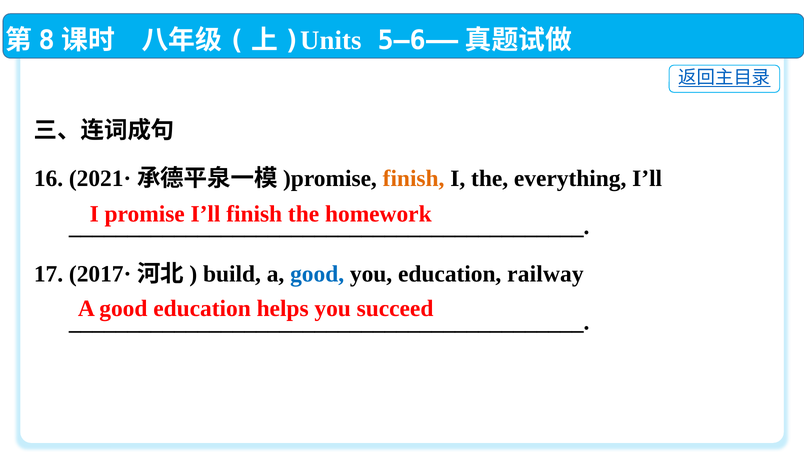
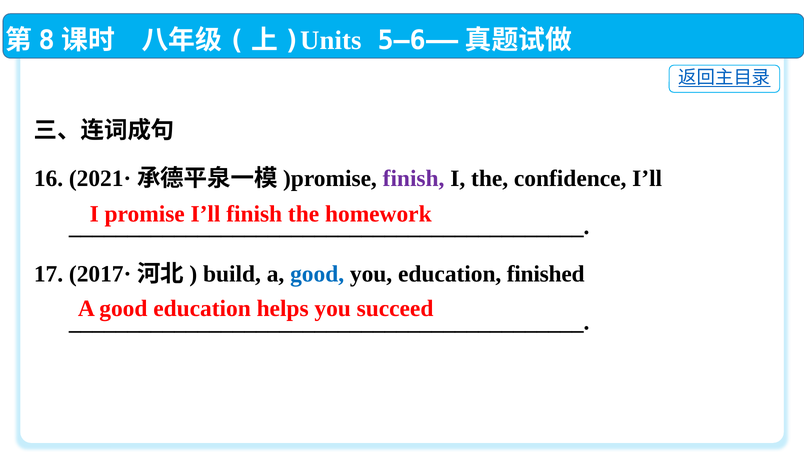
finish colour: orange -> purple (414, 179)
everything: everything -> confidence (570, 179)
railway: railway -> finished (546, 274)
